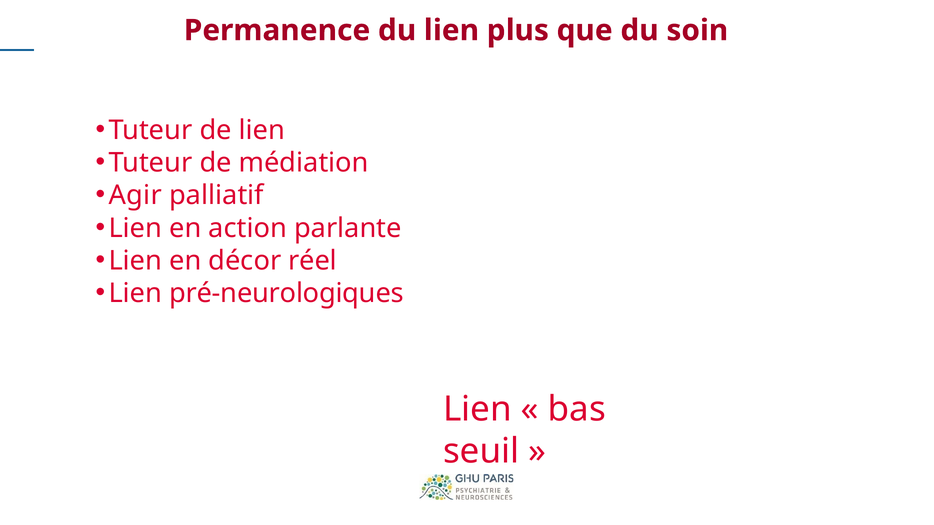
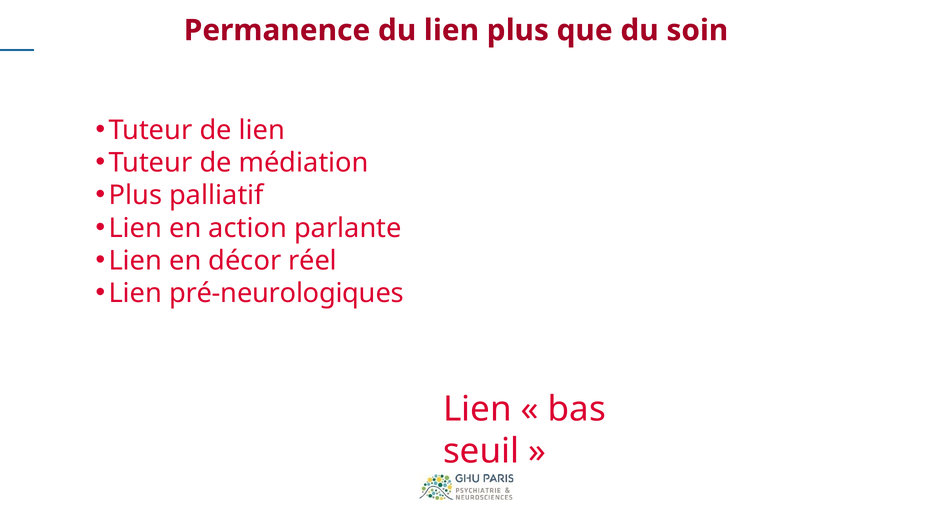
Agir: Agir -> Plus (135, 196)
